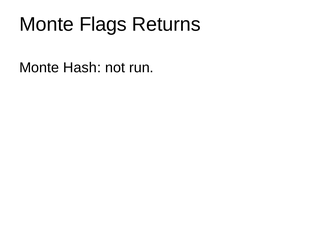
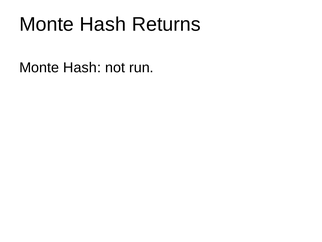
Flags: Flags -> Hash (103, 24)
